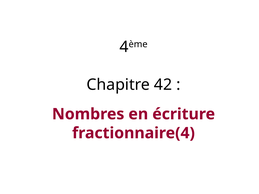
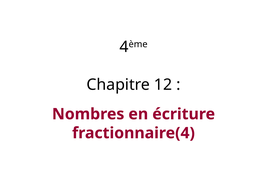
42: 42 -> 12 (163, 85)
